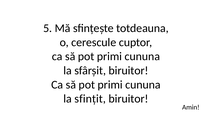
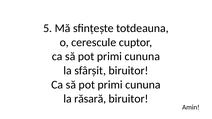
sfințit: sfințit -> răsară (90, 99)
